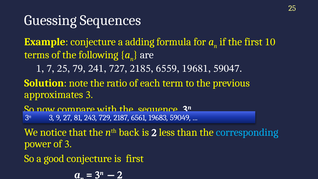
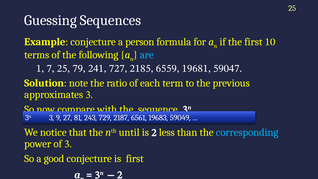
adding: adding -> person (140, 42)
are colour: white -> light blue (147, 55)
back: back -> until (129, 132)
